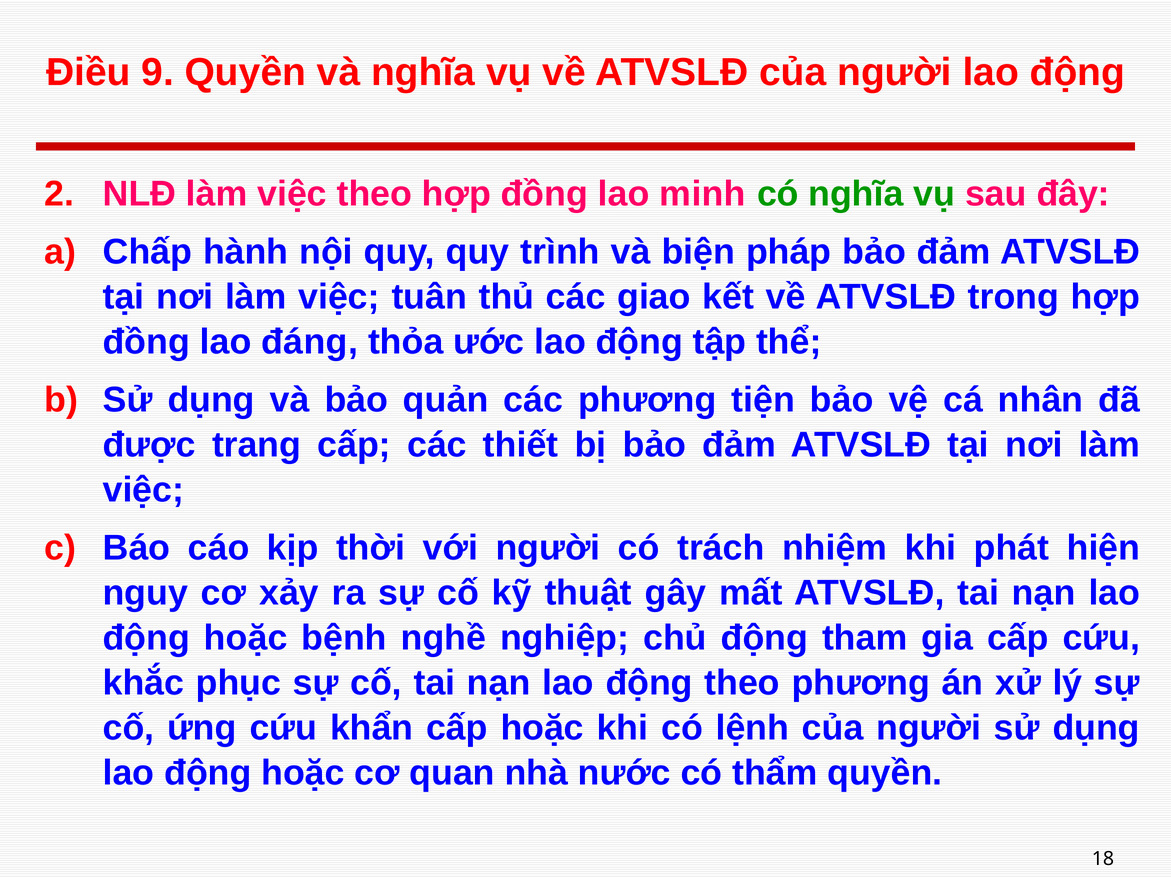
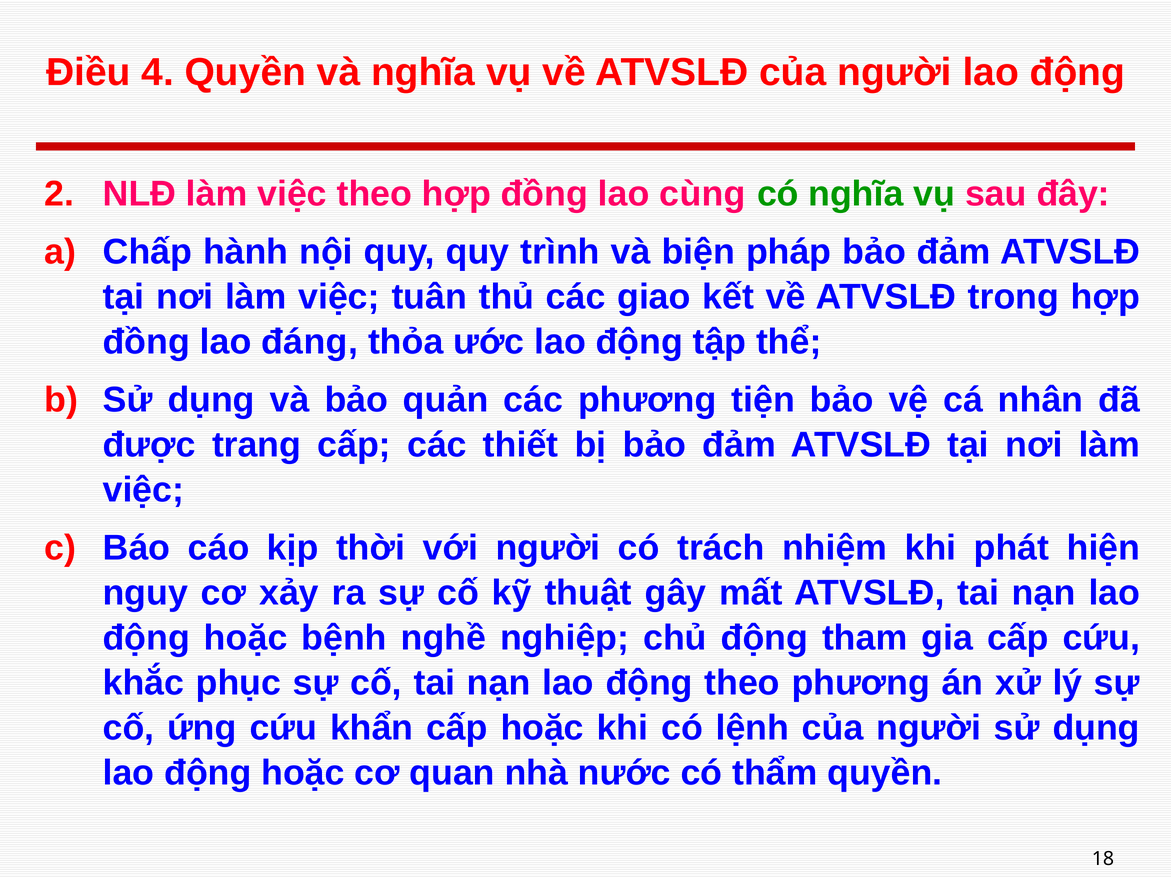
9: 9 -> 4 (158, 72)
minh: minh -> cùng (703, 194)
